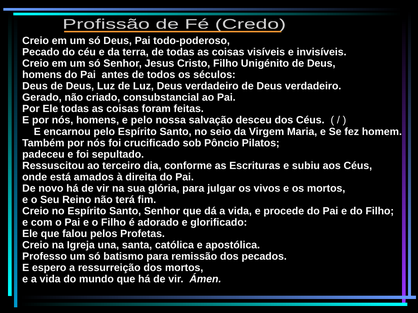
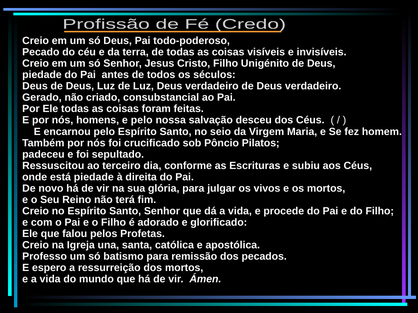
homens: homens -> piedade (42, 75)
está amados: amados -> piedade (94, 177)
